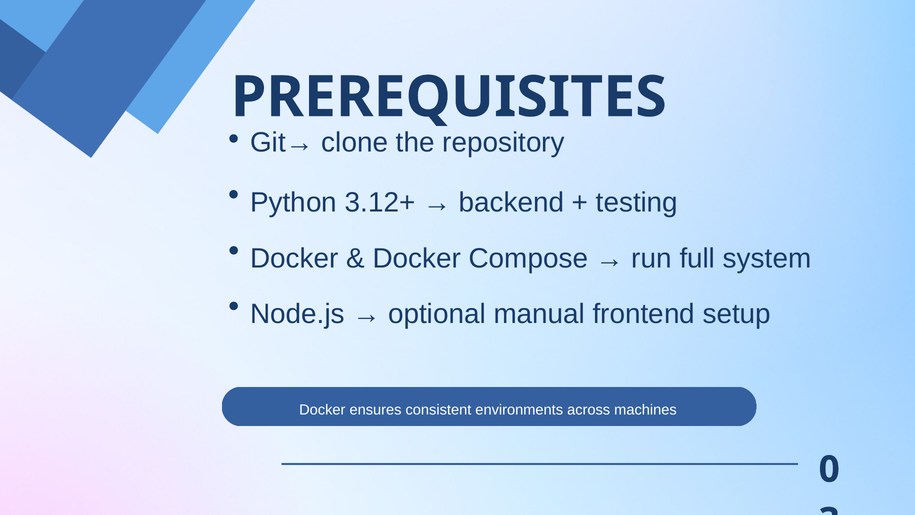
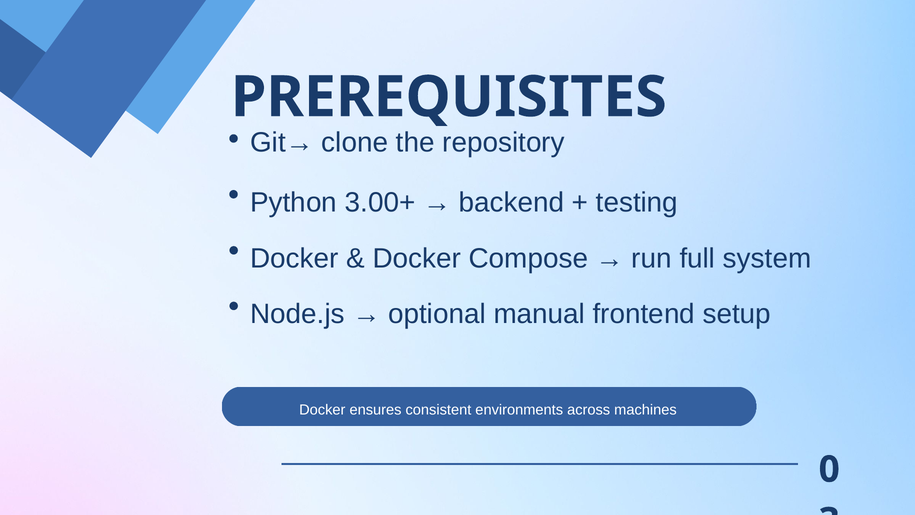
3.12+: 3.12+ -> 3.00+ (380, 203)
